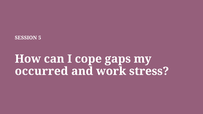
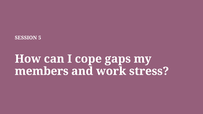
occurred: occurred -> members (42, 71)
